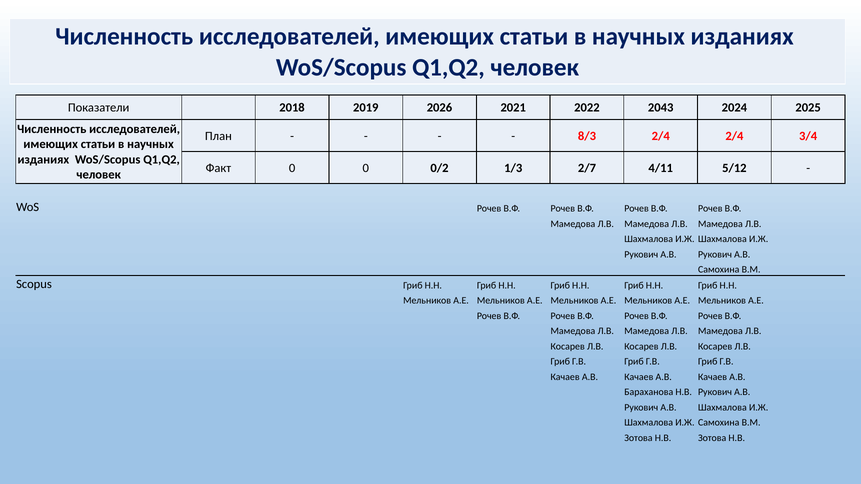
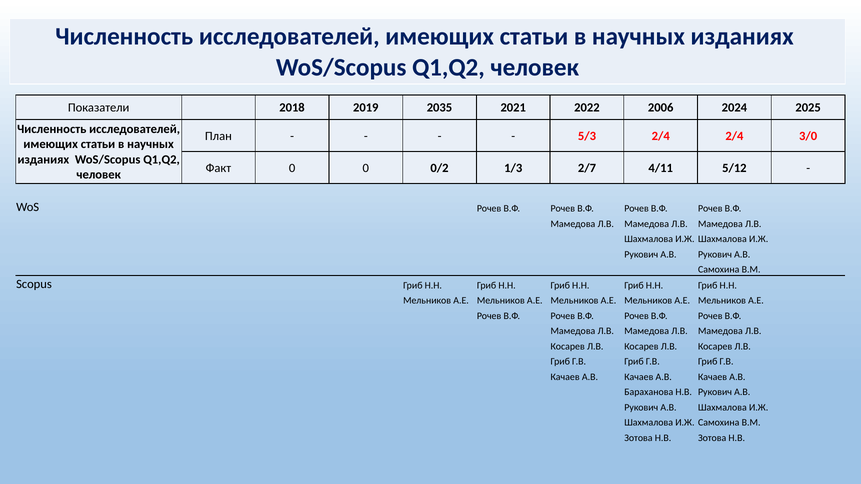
2026: 2026 -> 2035 (439, 108)
2043: 2043 -> 2006 (661, 108)
8/3: 8/3 -> 5/3 (587, 136)
3/4: 3/4 -> 3/0 (808, 136)
